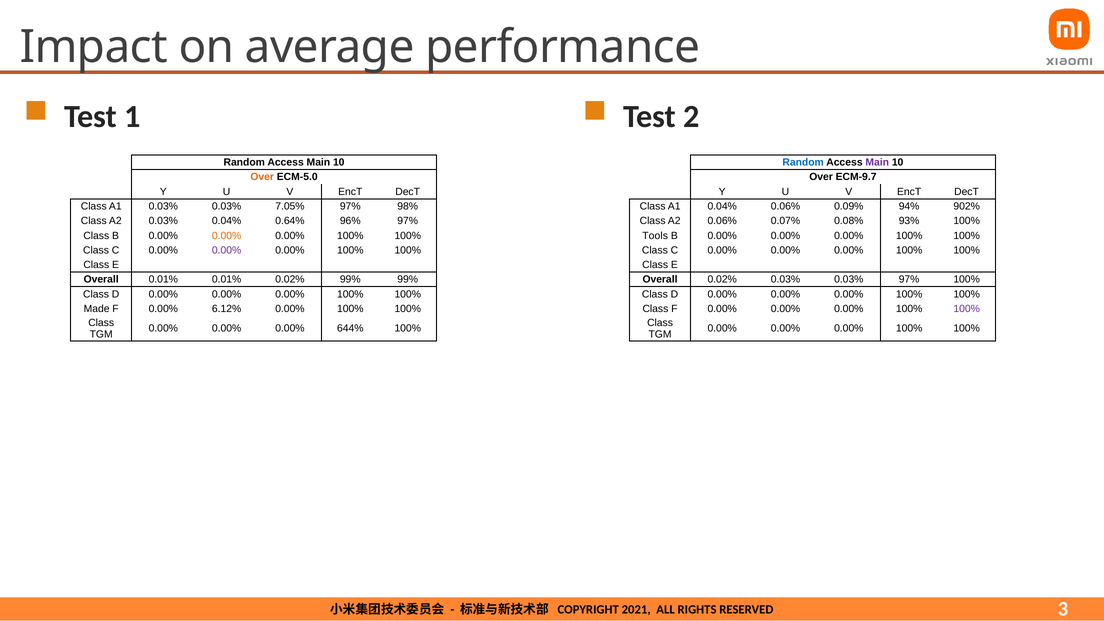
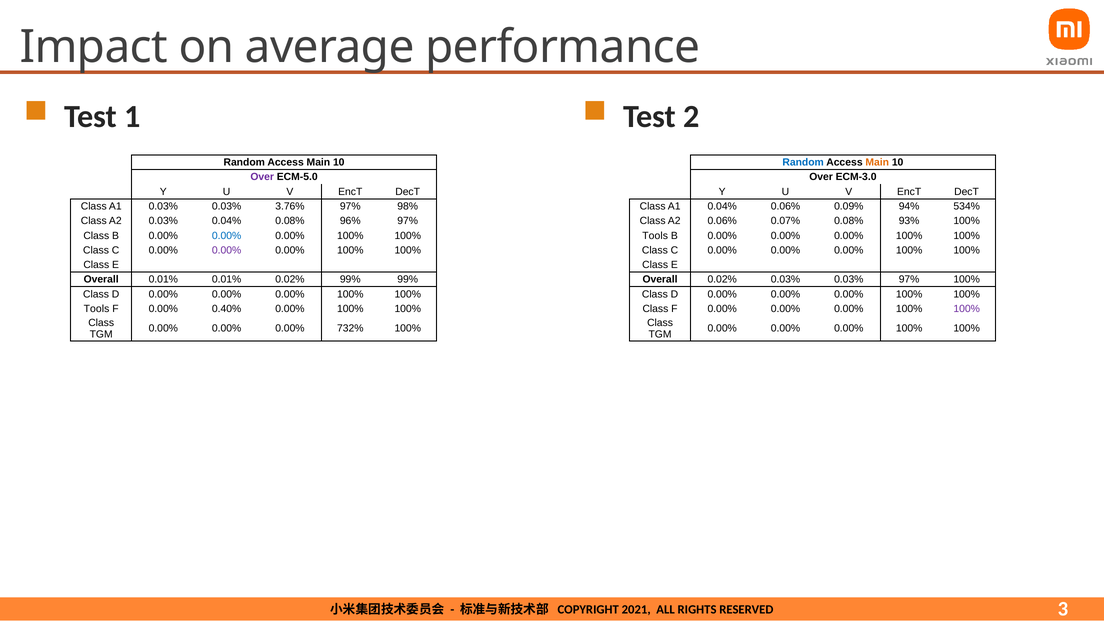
Main colour: purple -> orange (877, 162)
Over colour: orange -> purple (262, 177)
ECM-9.7: ECM-9.7 -> ECM-3.0 (856, 177)
7.05%: 7.05% -> 3.76% (290, 206)
902%: 902% -> 534% (967, 206)
0.04% 0.64%: 0.64% -> 0.08% (290, 221)
0.00% colour: orange -> blue (227, 236)
Made: Made -> Tools (97, 309)
6.12%: 6.12% -> 0.40% (227, 309)
644%: 644% -> 732% (350, 329)
